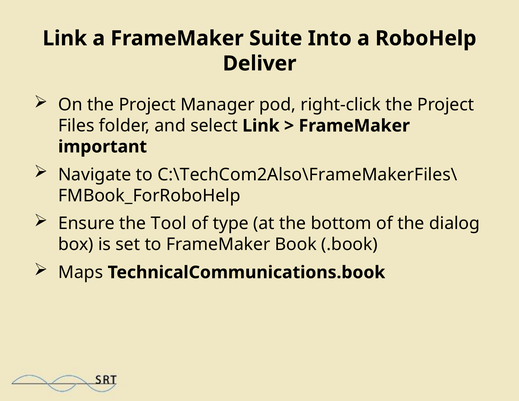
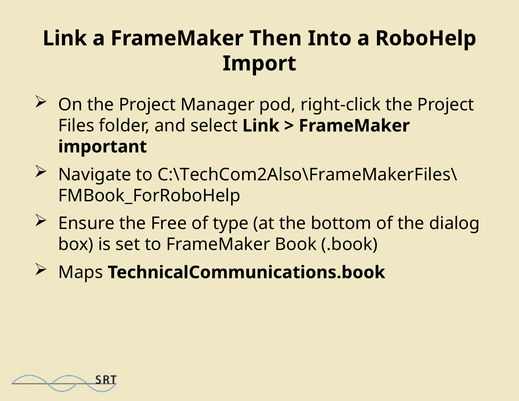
Suite: Suite -> Then (276, 38)
Deliver: Deliver -> Import (259, 64)
Tool: Tool -> Free (169, 224)
